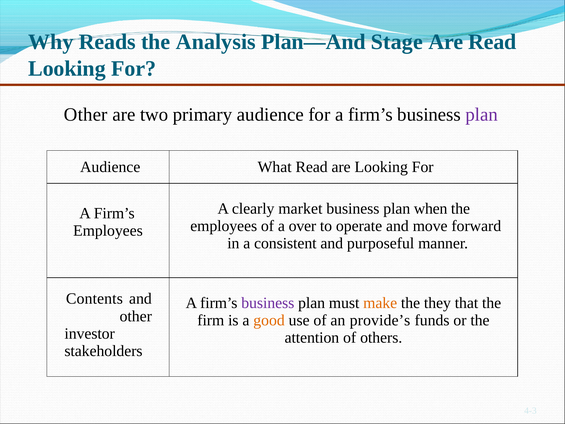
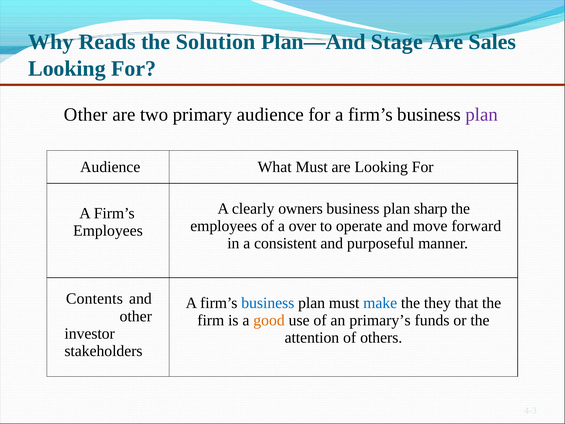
Analysis: Analysis -> Solution (216, 42)
Are Read: Read -> Sales (492, 42)
What Read: Read -> Must (312, 167)
market: market -> owners (301, 208)
when: when -> sharp (431, 208)
business colour: purple -> blue (268, 303)
make colour: orange -> blue (380, 303)
provide’s: provide’s -> primary’s (380, 320)
